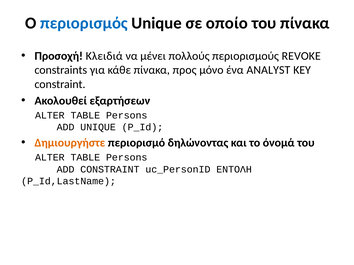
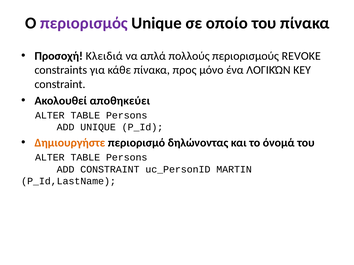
περιορισμός colour: blue -> purple (84, 23)
μένει: μένει -> απλά (153, 56)
ANALYST: ANALYST -> ΛΟΓΙΚΏΝ (268, 70)
εξαρτήσεων: εξαρτήσεων -> αποθηκεύει (120, 101)
ΕΝΤΟΛΗ: ΕΝΤΟΛΗ -> MARTIN (234, 170)
